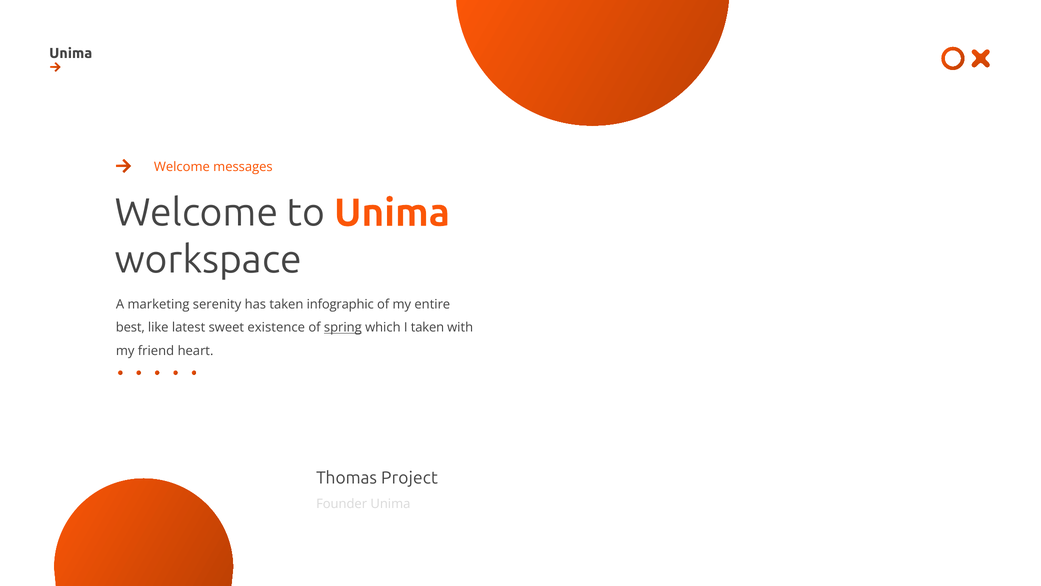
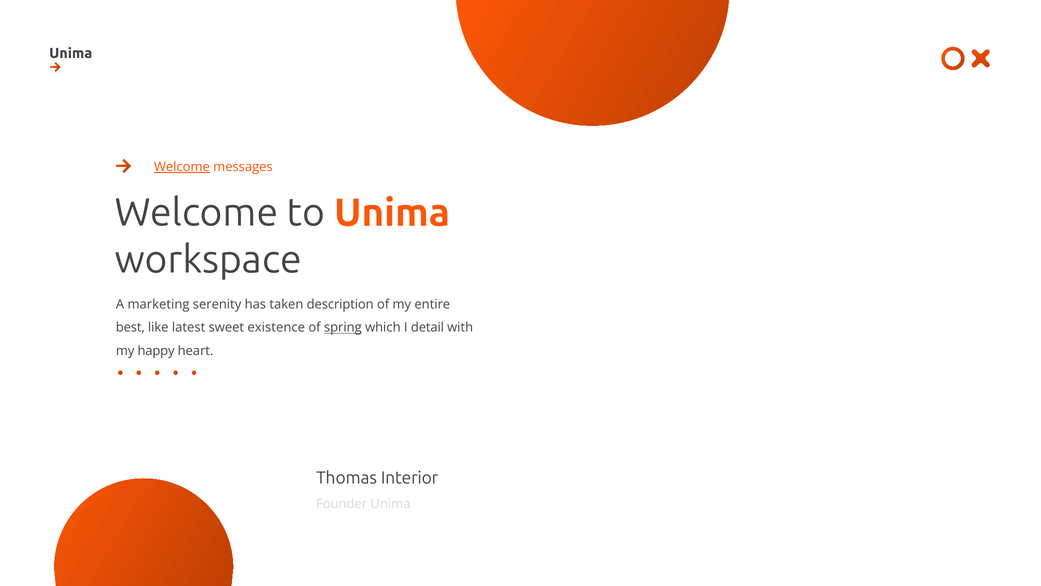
Welcome underline: none -> present (182, 167)
infographic: infographic -> description (340, 304)
I taken: taken -> detail (427, 327)
friend: friend -> happy (156, 351)
Project: Project -> Interior (410, 478)
